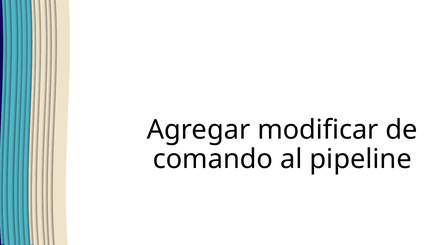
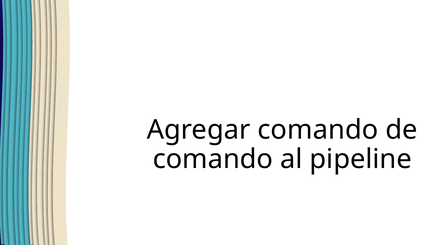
Agregar modificar: modificar -> comando (318, 130)
